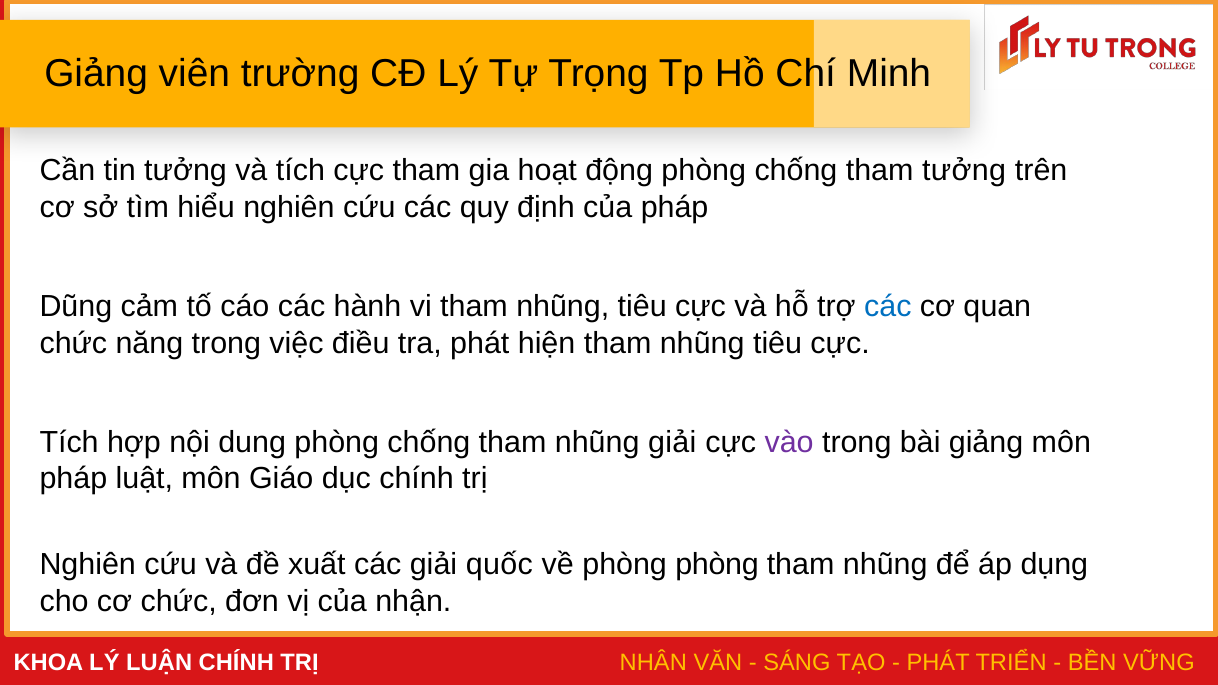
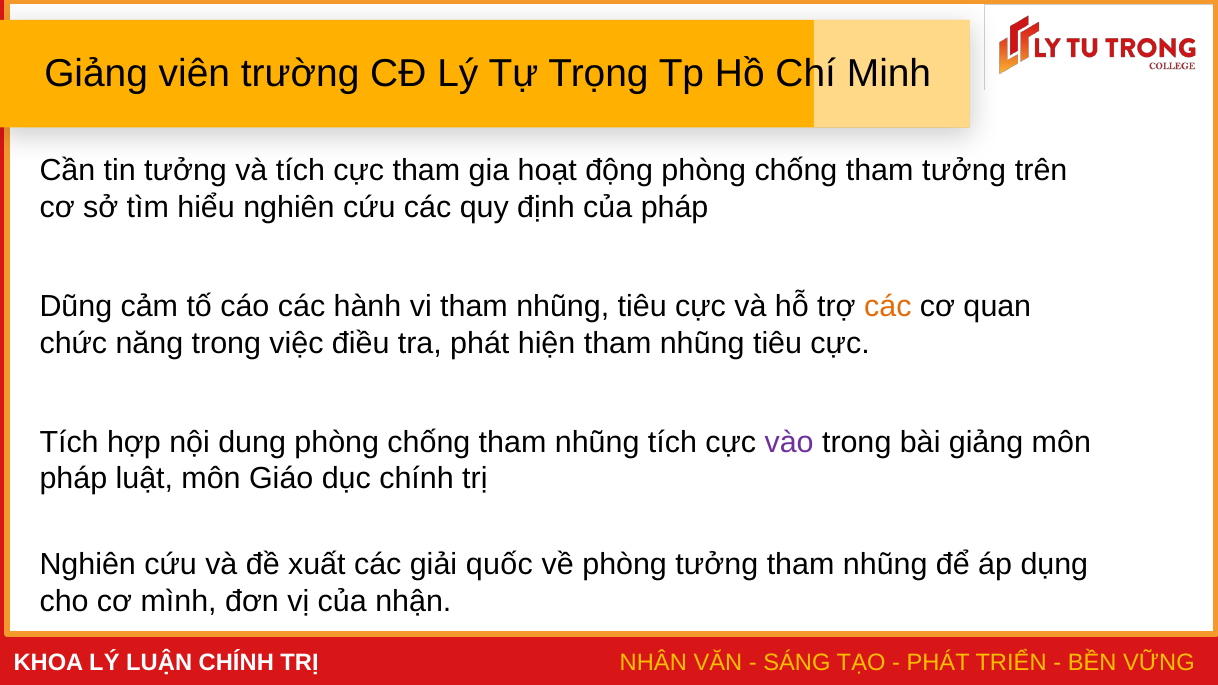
các colour: blue -> orange (888, 307)
nhũng giải: giải -> tích (672, 442)
phòng phòng: phòng -> tưởng (717, 565)
cơ chức: chức -> mình (179, 601)
